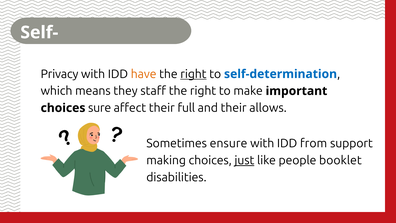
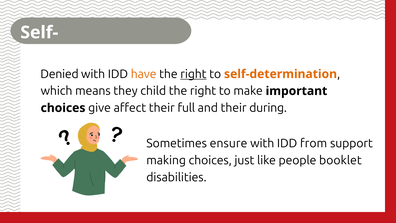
Privacy: Privacy -> Denied (60, 74)
self-determination colour: blue -> orange (281, 74)
staff: staff -> child (153, 91)
sure: sure -> give (100, 108)
allows: allows -> during (268, 108)
just underline: present -> none (244, 160)
